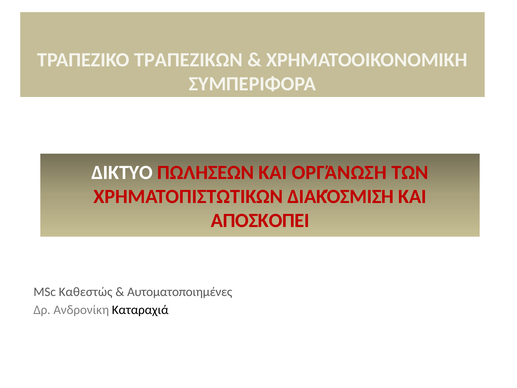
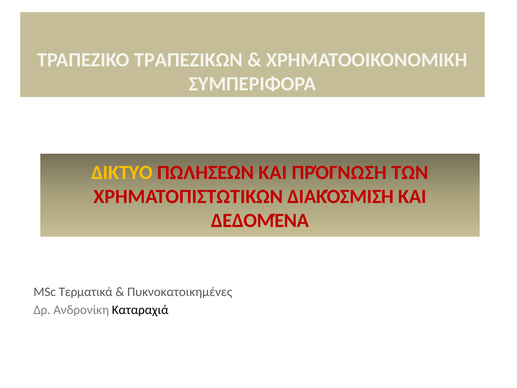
ΔΙΚΤΥΟ colour: white -> yellow (122, 172)
ΟΡΓΆΝΩΣΗ: ΟΡΓΆΝΩΣΗ -> ΠΡΌΓΝΩΣΗ (339, 172)
ΑΠΟΣΚΟΠΕΙ: ΑΠΟΣΚΟΠΕΙ -> ΔΕΔΟΜΈΝΑ (260, 220)
Καθεστώς: Καθεστώς -> Τερματικά (86, 292)
Αυτοματοποιημένες: Αυτοματοποιημένες -> Πυκνοκατοικημένες (180, 292)
